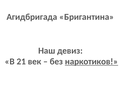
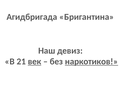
век underline: none -> present (35, 61)
